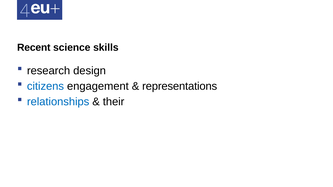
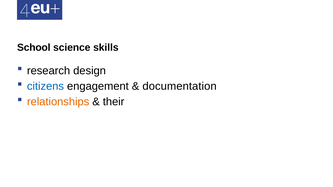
Recent: Recent -> School (34, 48)
representations: representations -> documentation (180, 86)
relationships colour: blue -> orange (58, 102)
